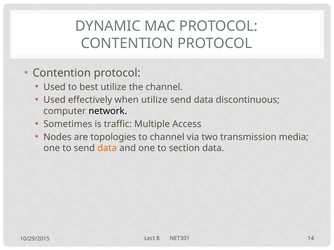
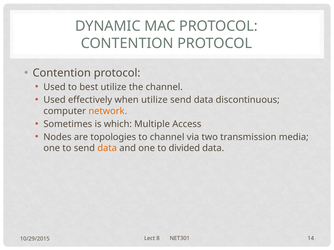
network colour: black -> orange (108, 111)
traffic: traffic -> which (118, 124)
section: section -> divided (184, 148)
